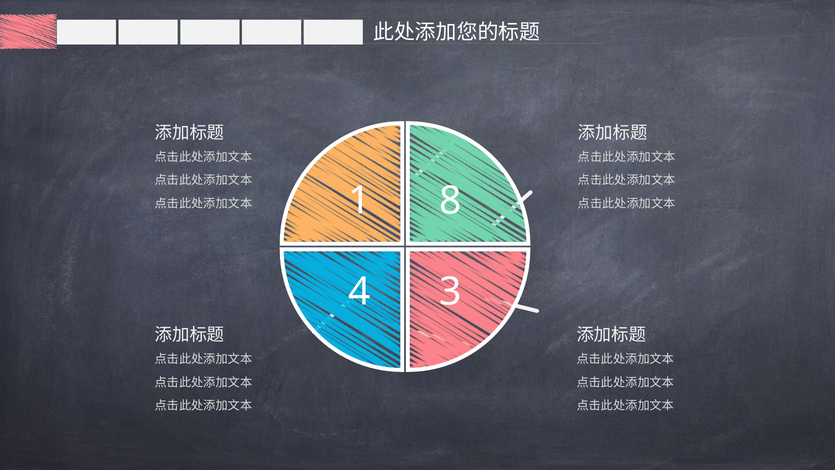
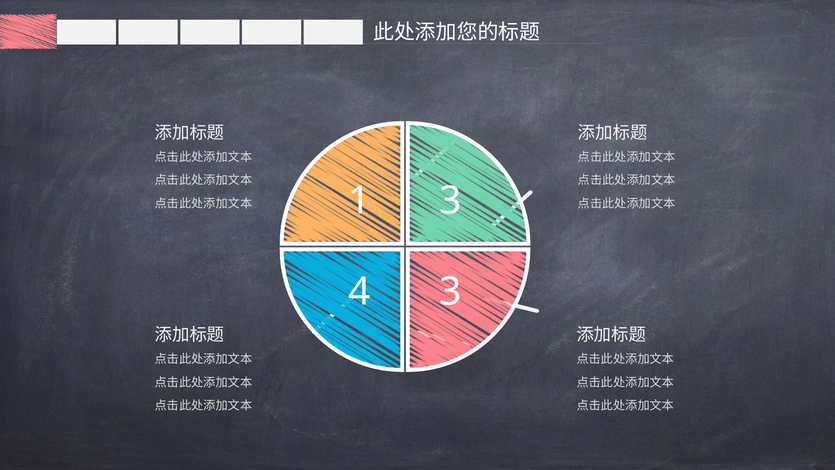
1 8: 8 -> 3 (450, 201)
